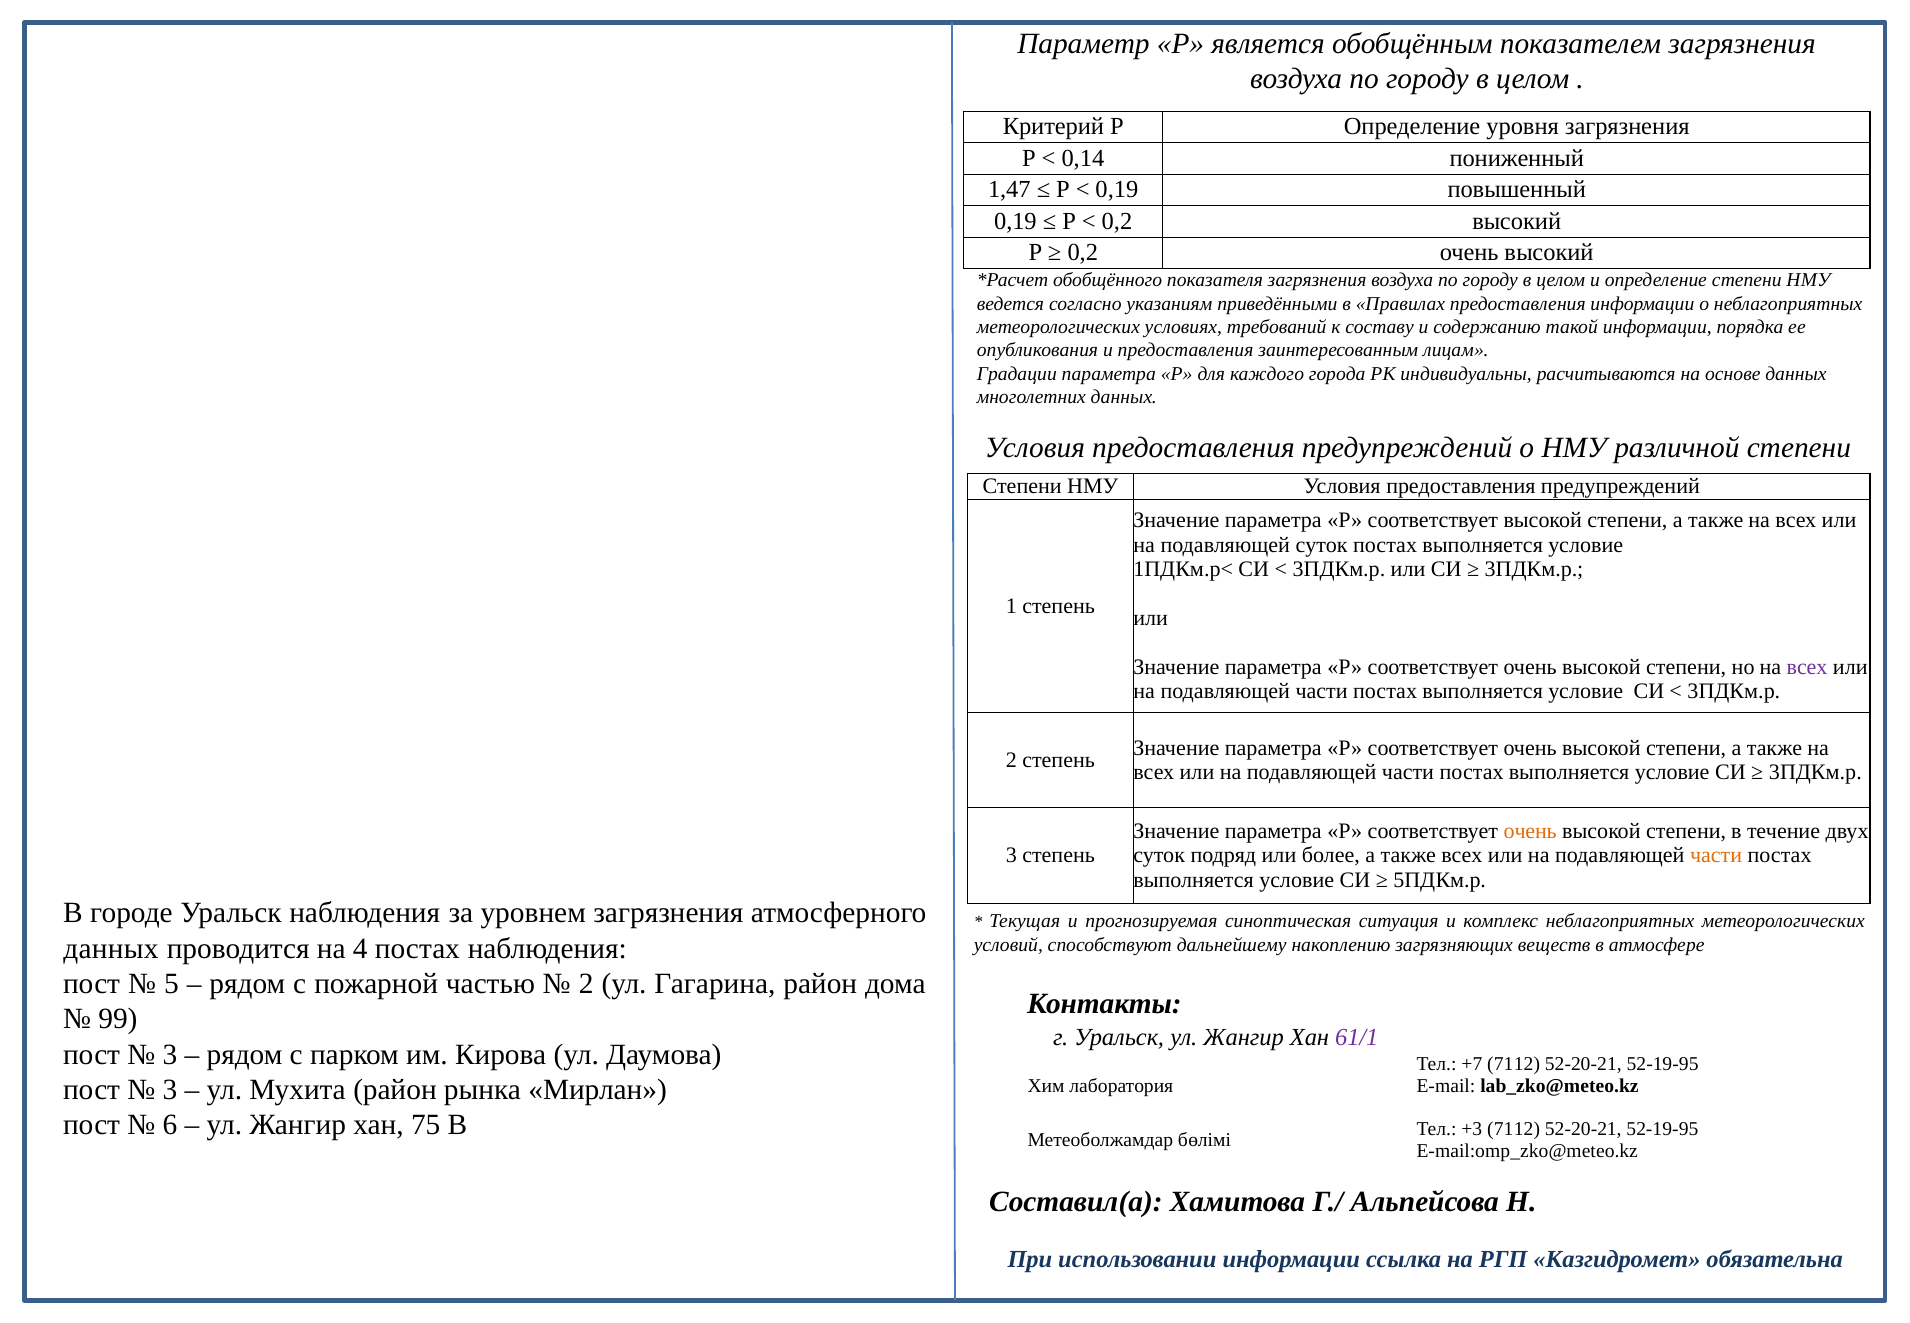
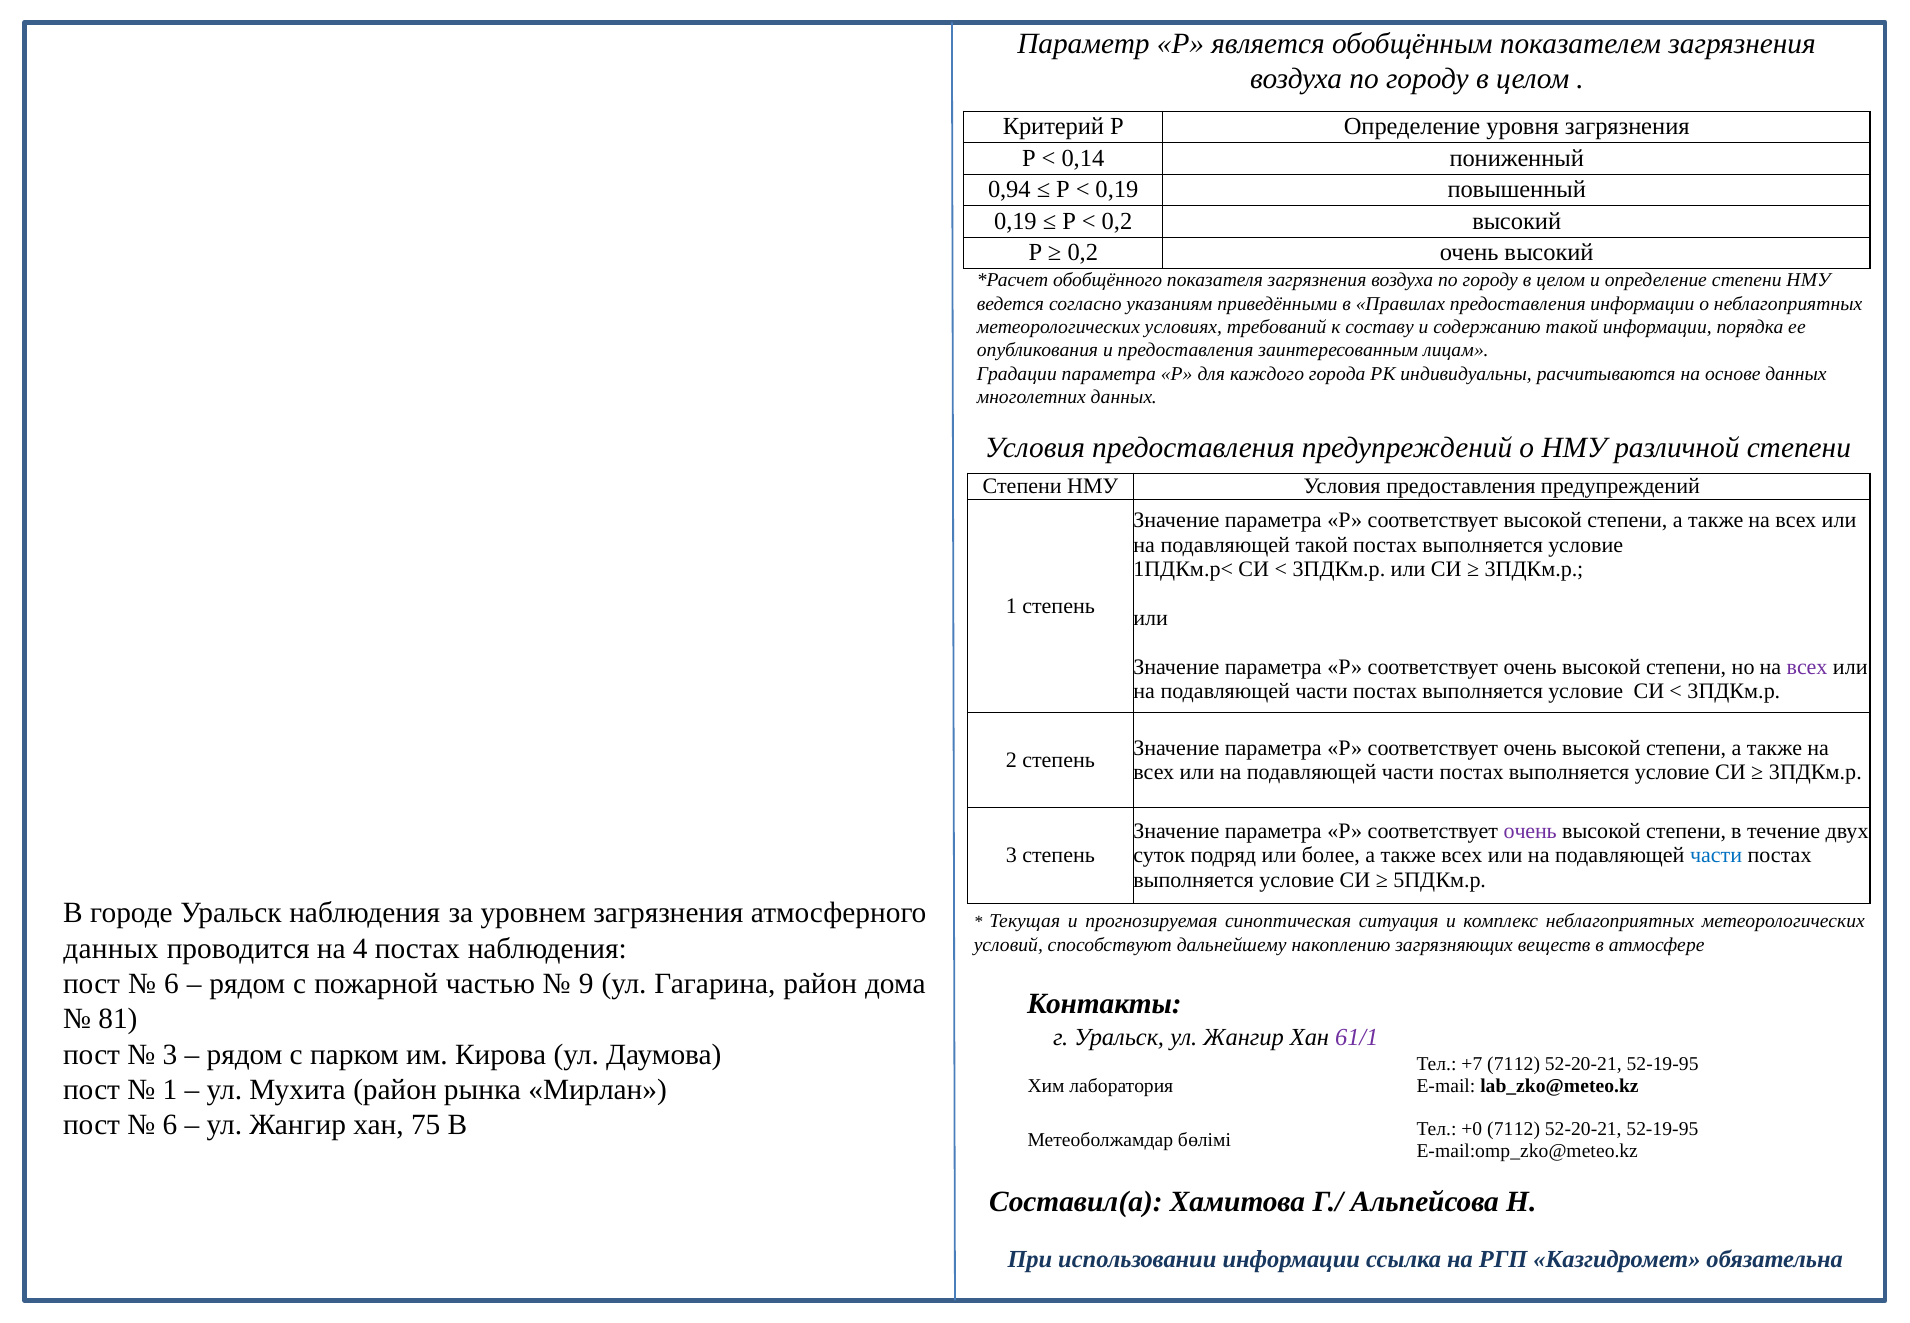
1,47: 1,47 -> 0,94 (1009, 190)
подавляющей суток: суток -> такой (1322, 545)
очень colour: orange -> purple (1530, 831)
части colour: orange -> blue (1716, 855)
5: 5 -> 6 (171, 983)
2: 2 -> 9 (586, 983)
99: 99 -> 81 (118, 1019)
3: 3 -> 1 (170, 1089)
+3: +3 -> +0 (1472, 1128)
